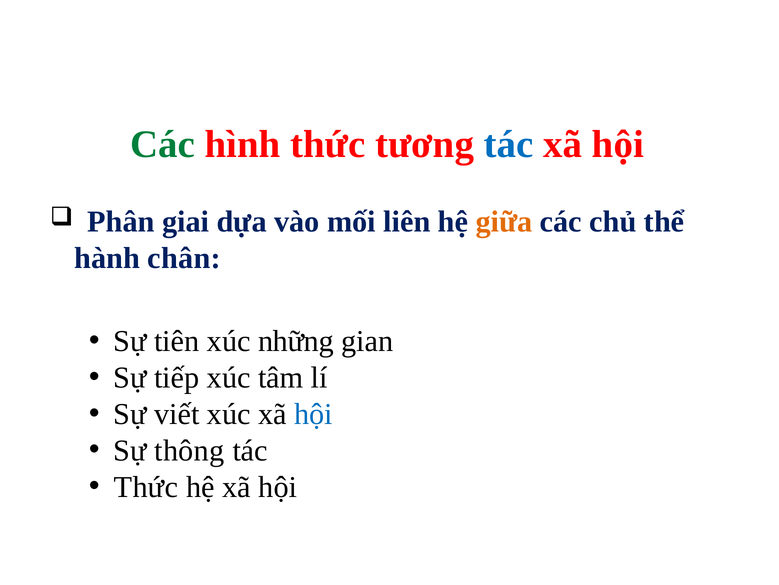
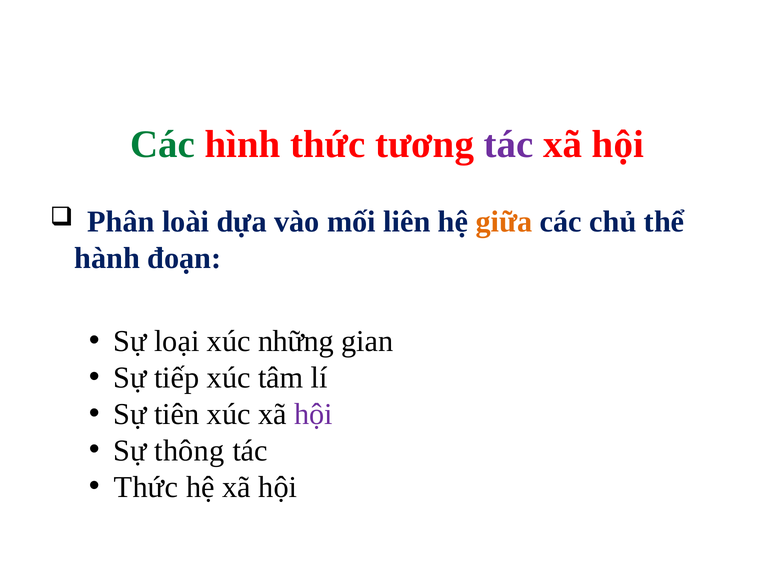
tác colour: blue -> purple (509, 144)
giai: giai -> loài (186, 221)
chân: chân -> đoạn (184, 258)
tiên: tiên -> loại (177, 341)
viết: viết -> tiên (177, 414)
hội colour: blue -> purple (313, 414)
